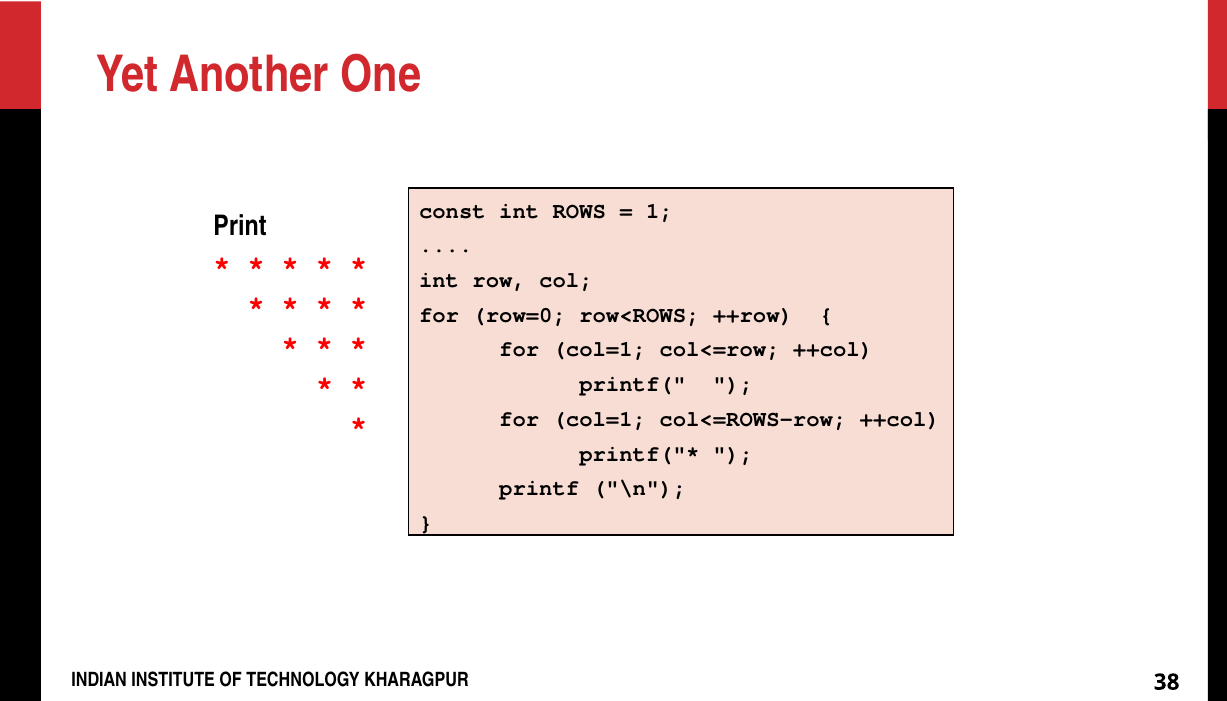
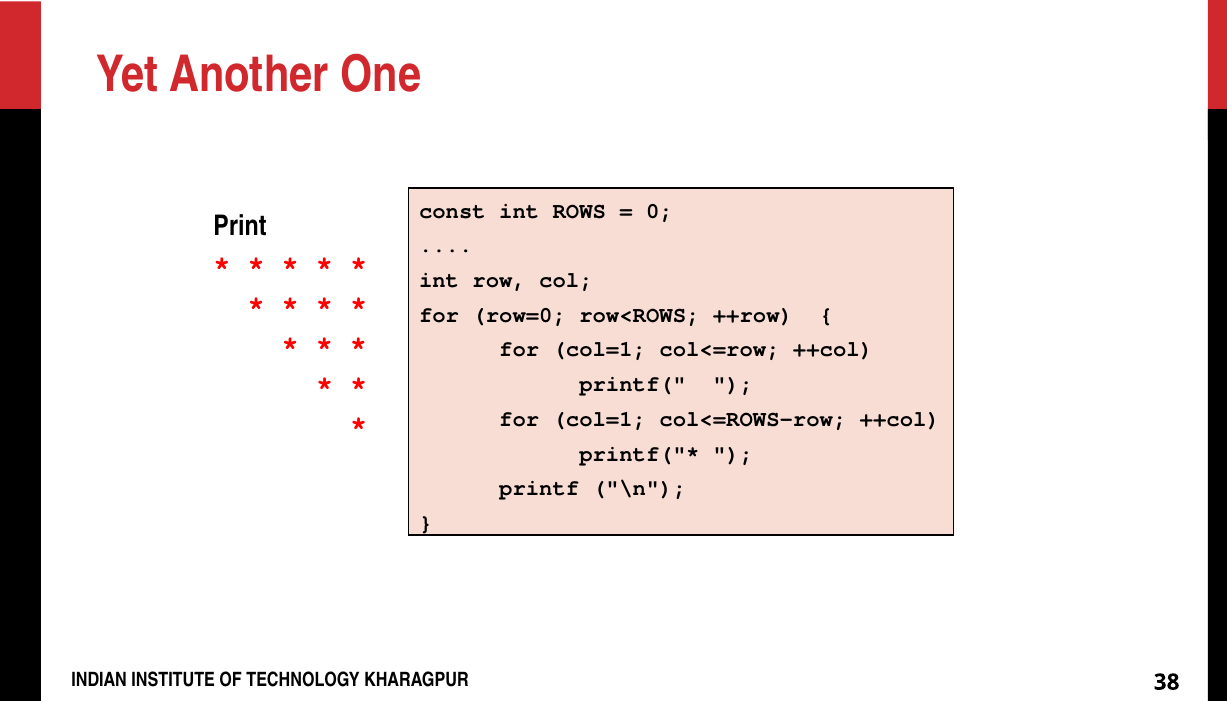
1: 1 -> 0 (659, 211)
